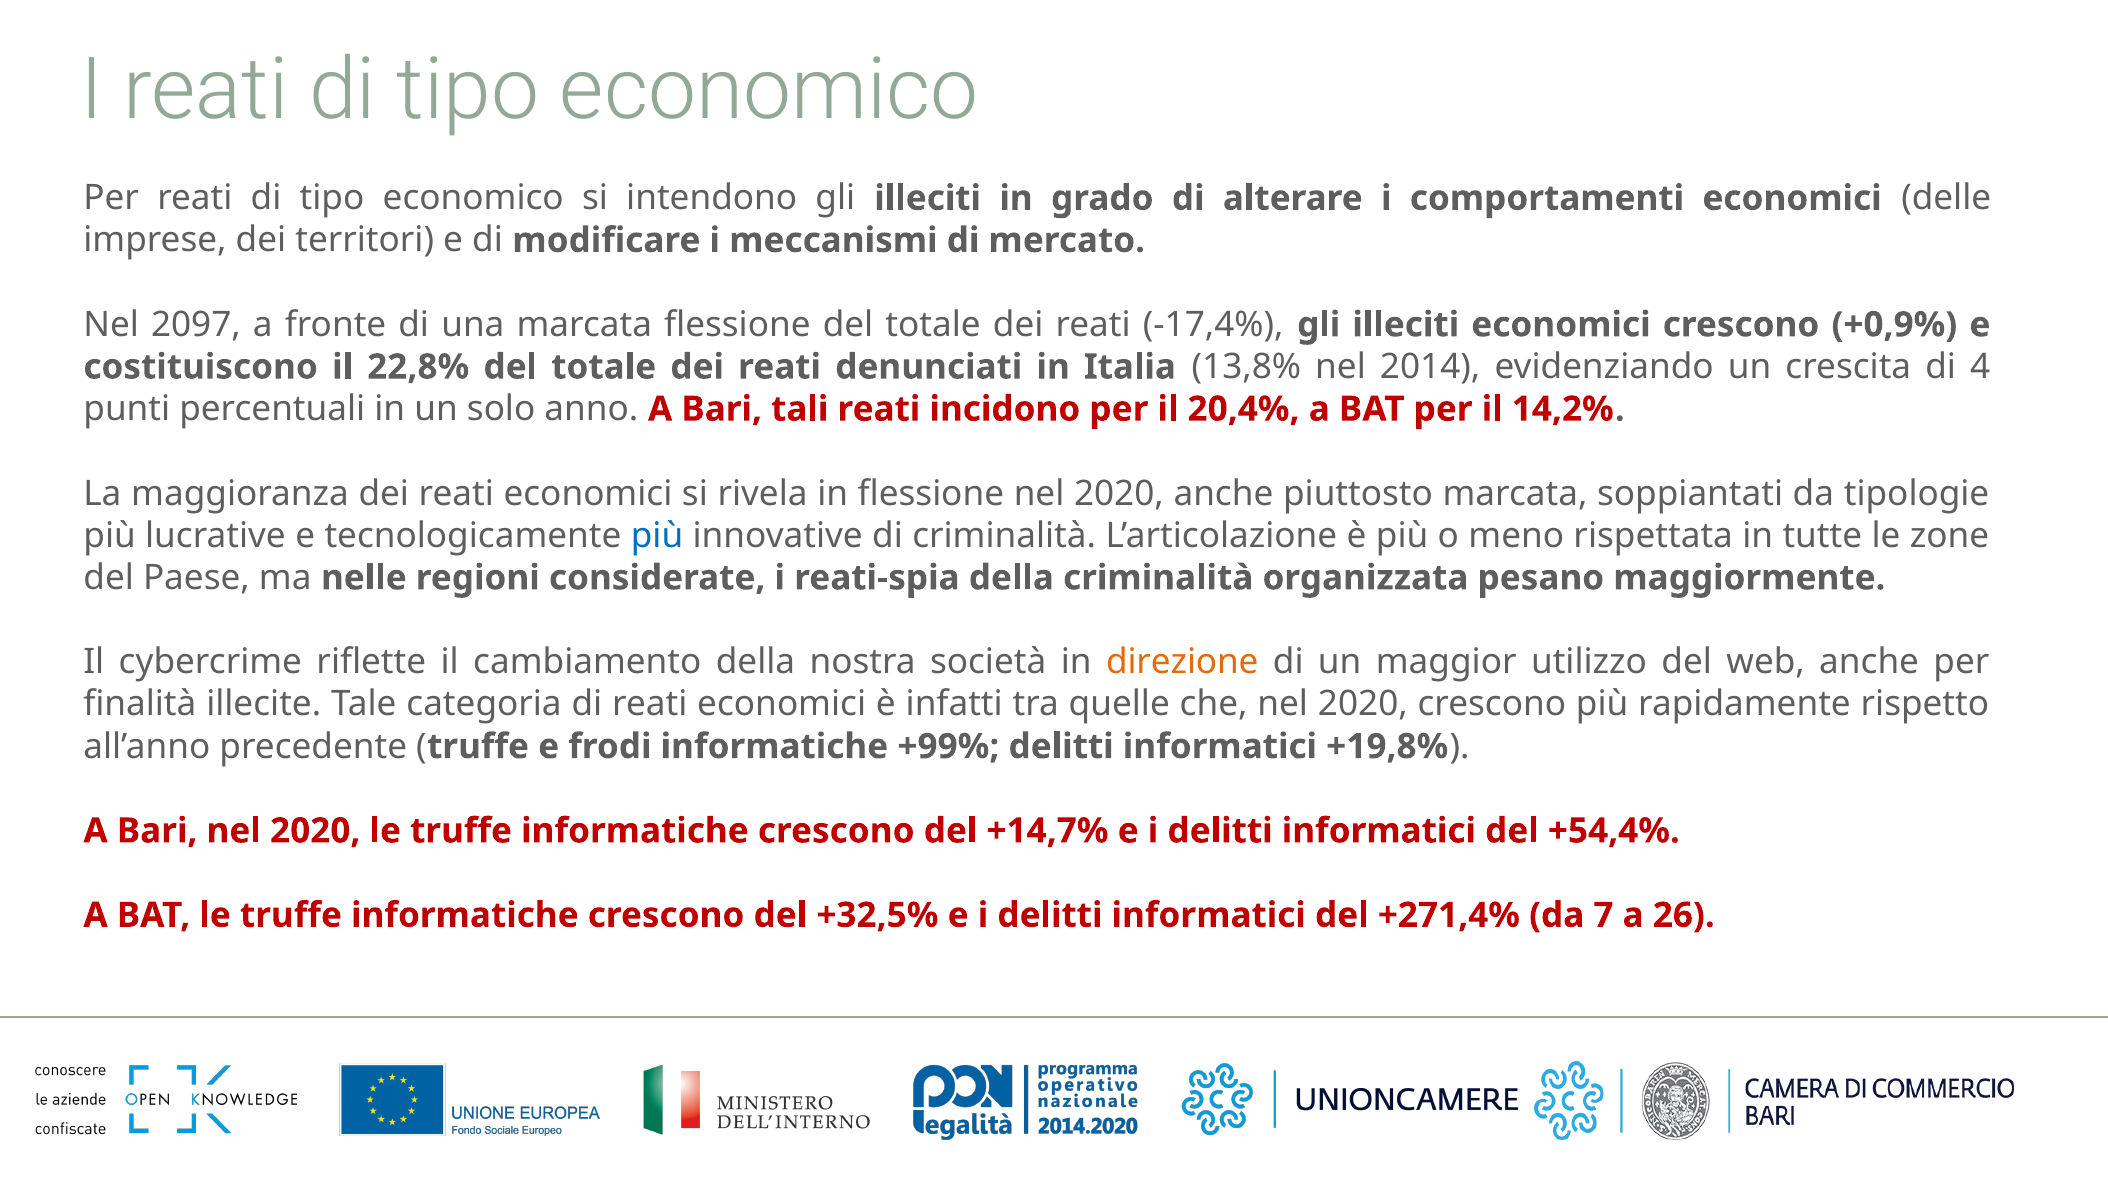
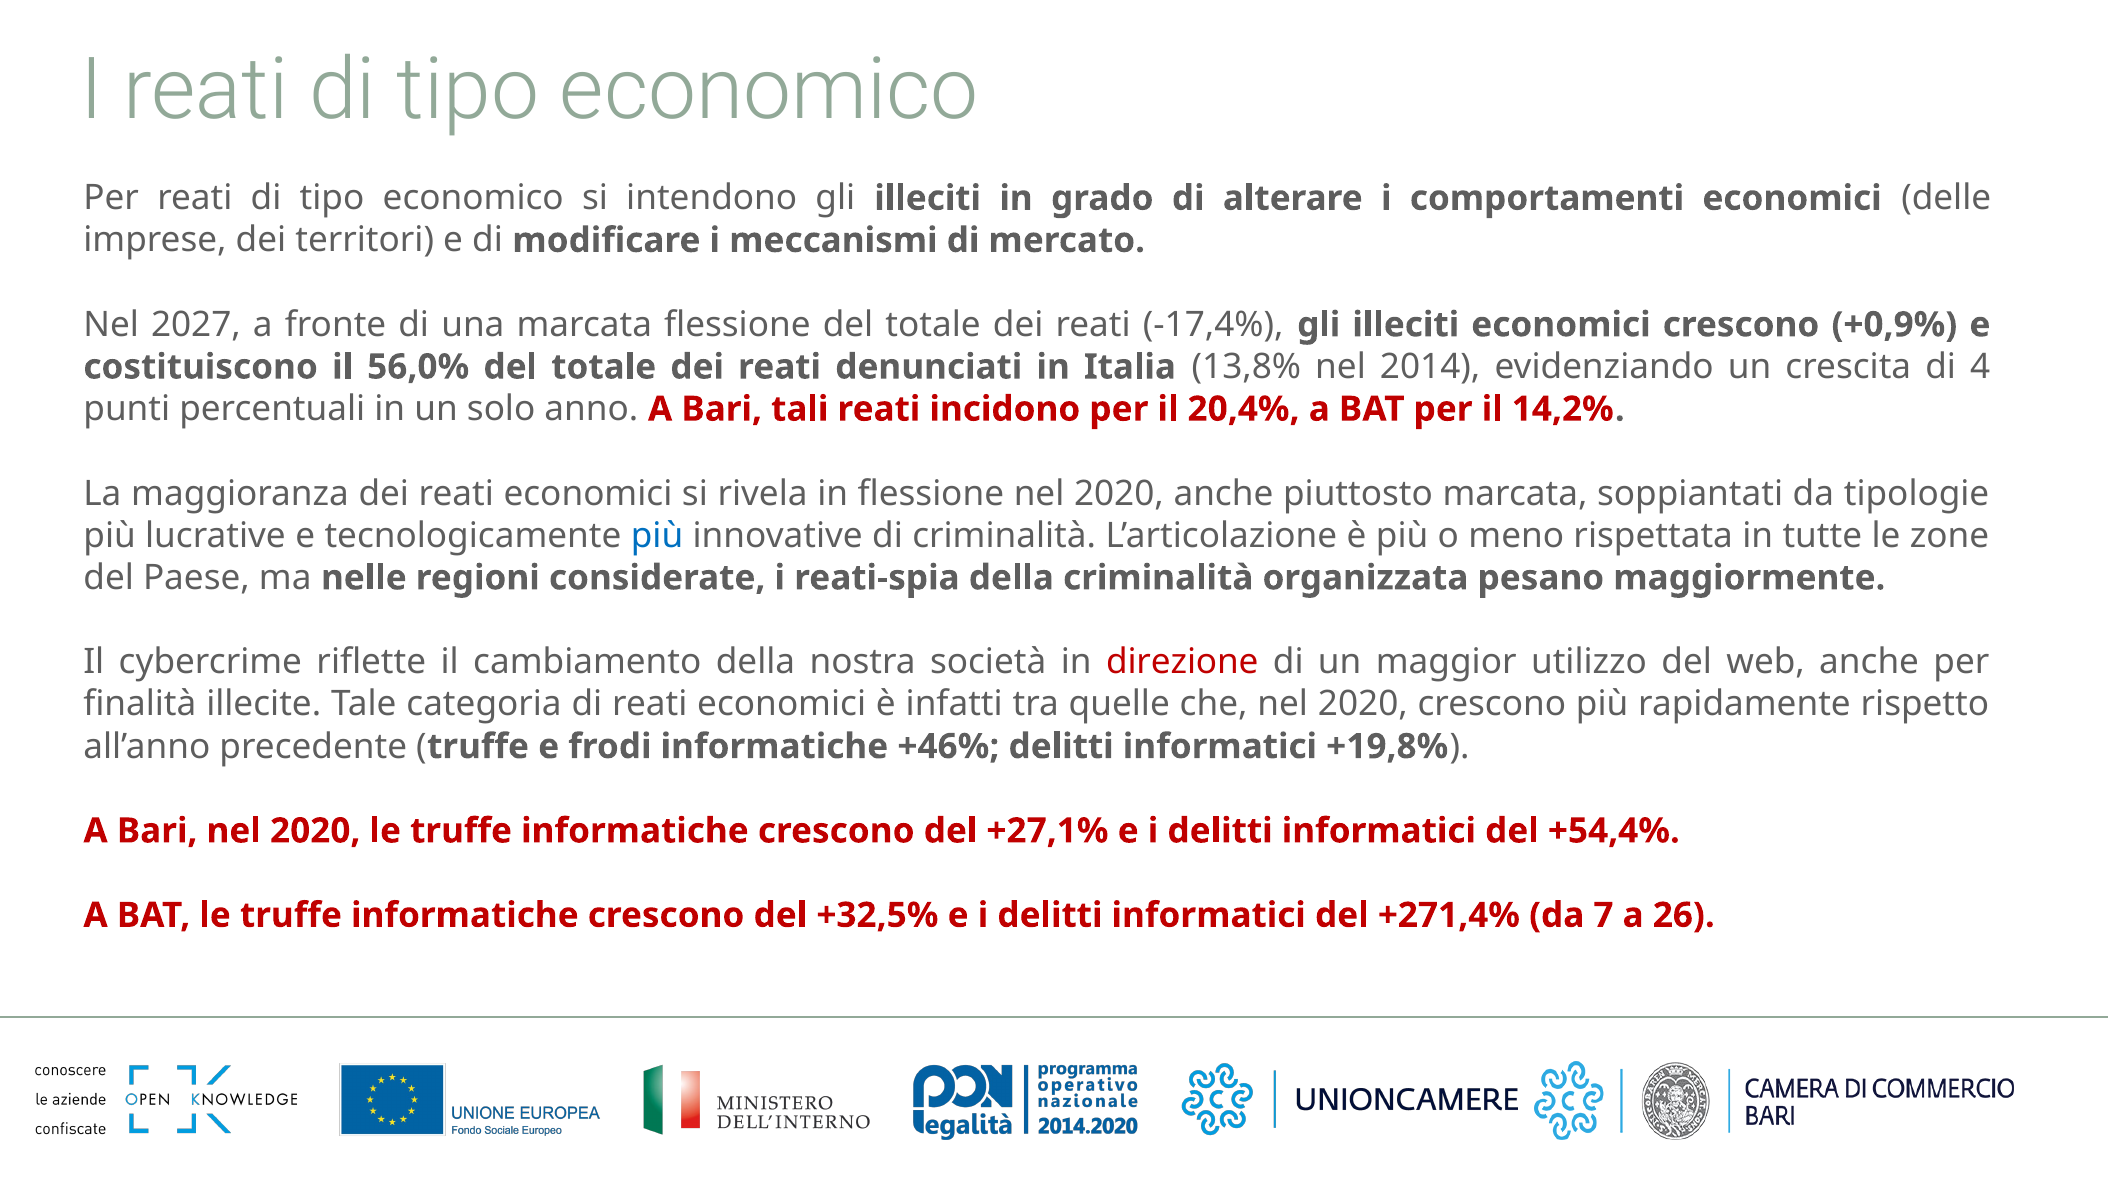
2097: 2097 -> 2027 (196, 325)
22,8%: 22,8% -> 56,0% (418, 367)
direzione colour: orange -> red (1182, 662)
+99%: +99% -> +46% (948, 746)
+14,7%: +14,7% -> +27,1% (1047, 831)
